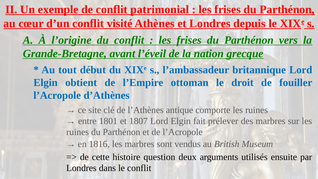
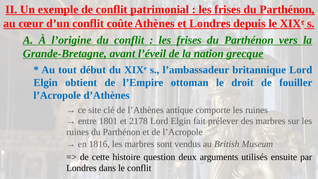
visité: visité -> coûte (120, 23)
1807: 1807 -> 2178 (138, 121)
